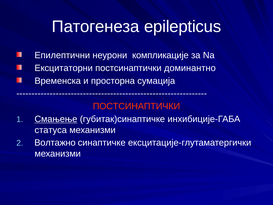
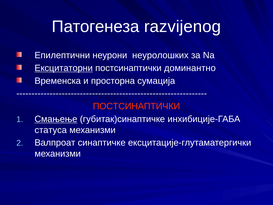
epilepticus: epilepticus -> razvijenog (182, 27)
компликације: компликације -> неуролошких (160, 55)
Ексцитаторни underline: none -> present (64, 68)
Волтажно: Волтажно -> Валпроат (55, 143)
